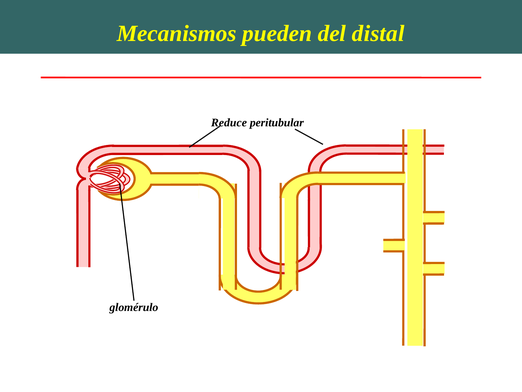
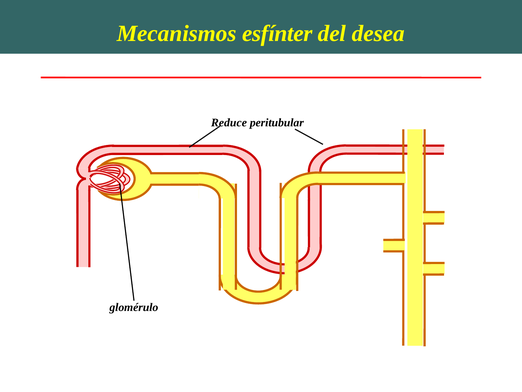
pueden: pueden -> esfínter (277, 33)
distal: distal -> desea (378, 33)
